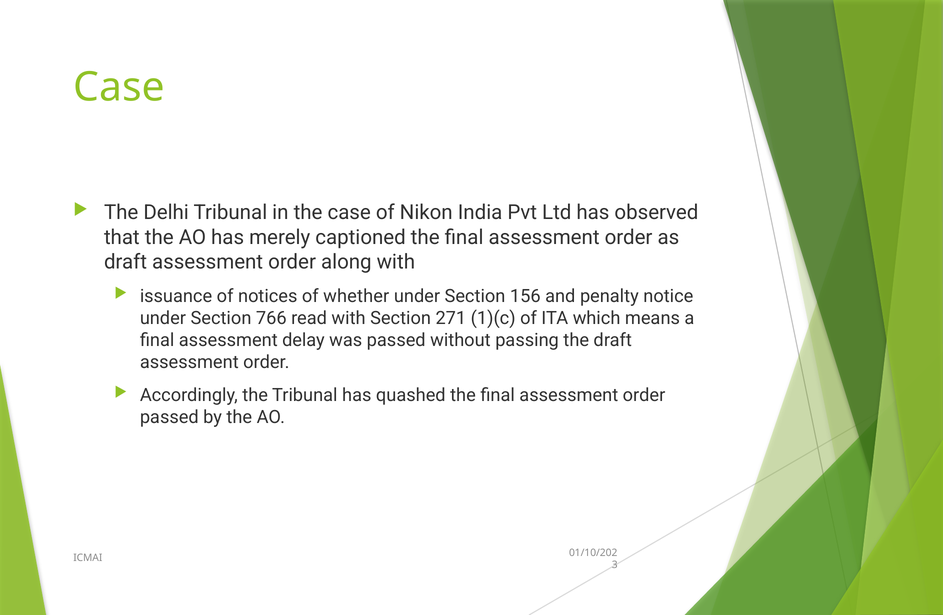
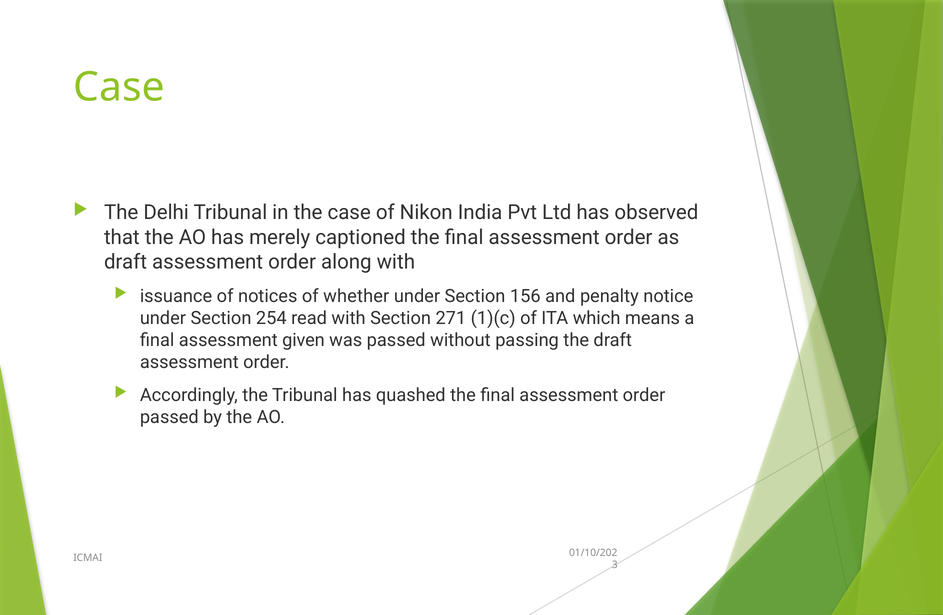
766: 766 -> 254 (271, 318)
delay: delay -> given (303, 340)
